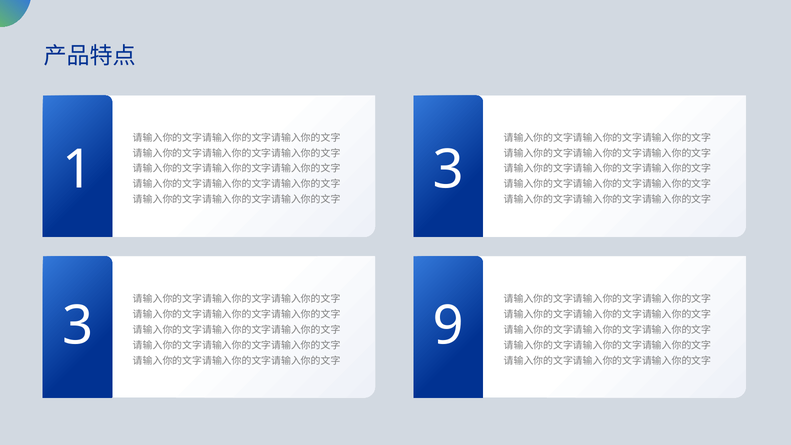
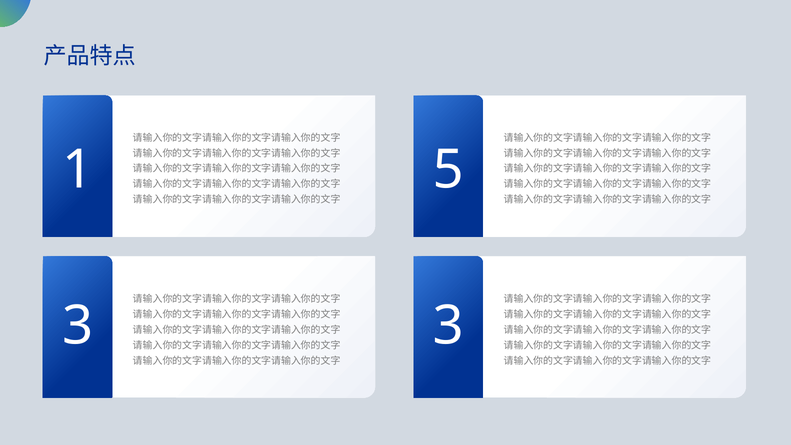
1 3: 3 -> 5 (448, 170)
3 9: 9 -> 3 (448, 326)
